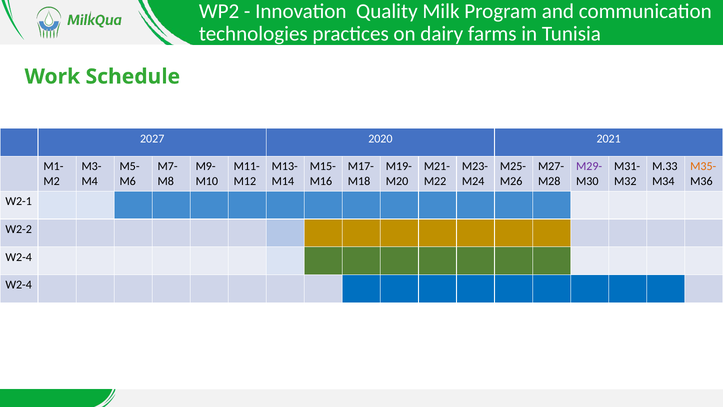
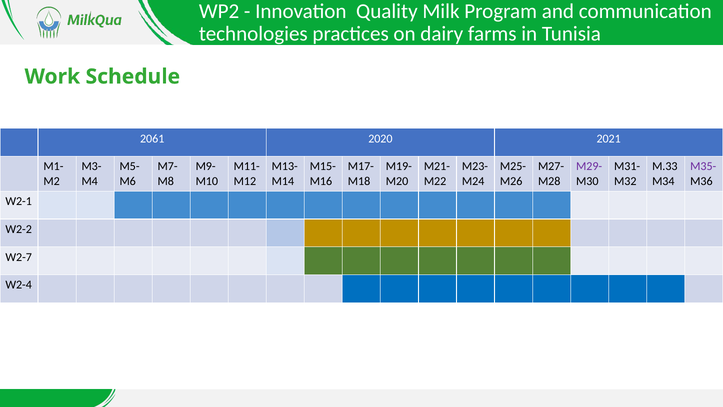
2027: 2027 -> 2061 (152, 139)
M35- colour: orange -> purple (703, 166)
W2-4: W2-4 -> W2-7 (19, 257)
